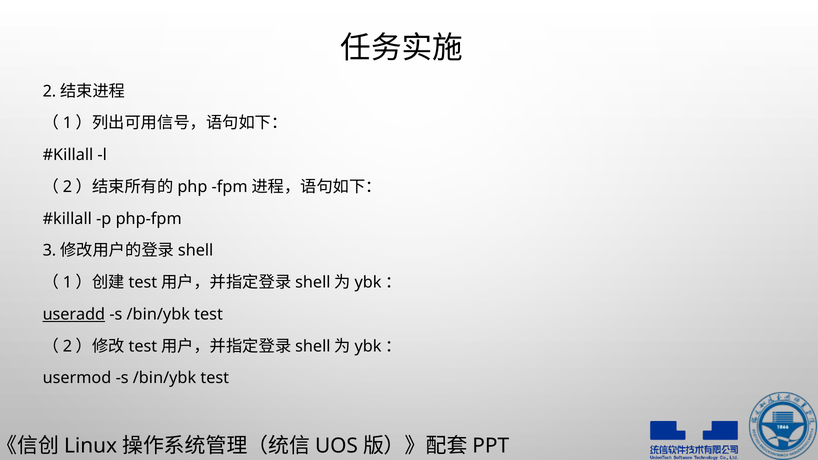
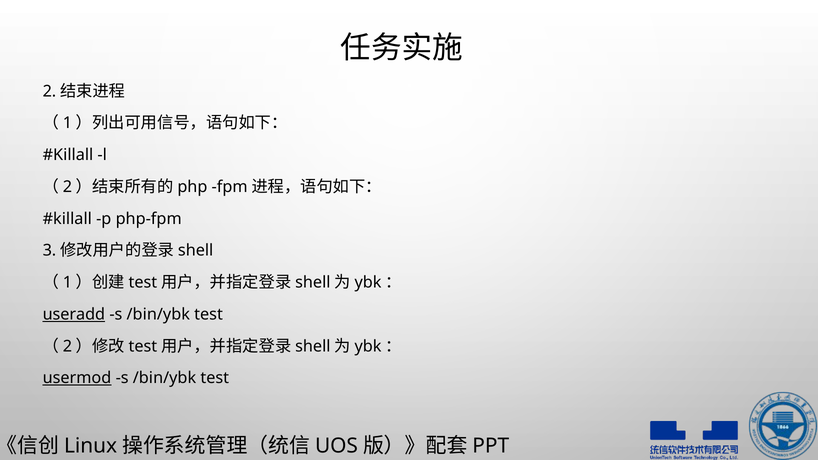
usermod underline: none -> present (77, 378)
